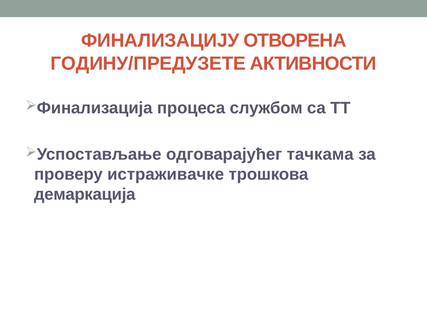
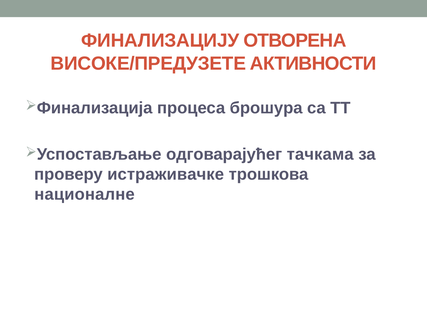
ГОДИНУ/ПРЕДУЗЕТЕ: ГОДИНУ/ПРЕДУЗЕТЕ -> ВИСОКЕ/ПРЕДУЗЕТЕ (148, 63)
службом: службом -> брошура (266, 108)
демаркација: демаркација -> националне (85, 194)
